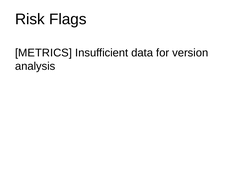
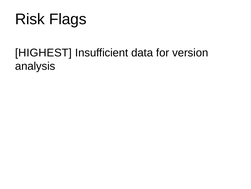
METRICS: METRICS -> HIGHEST (43, 53)
